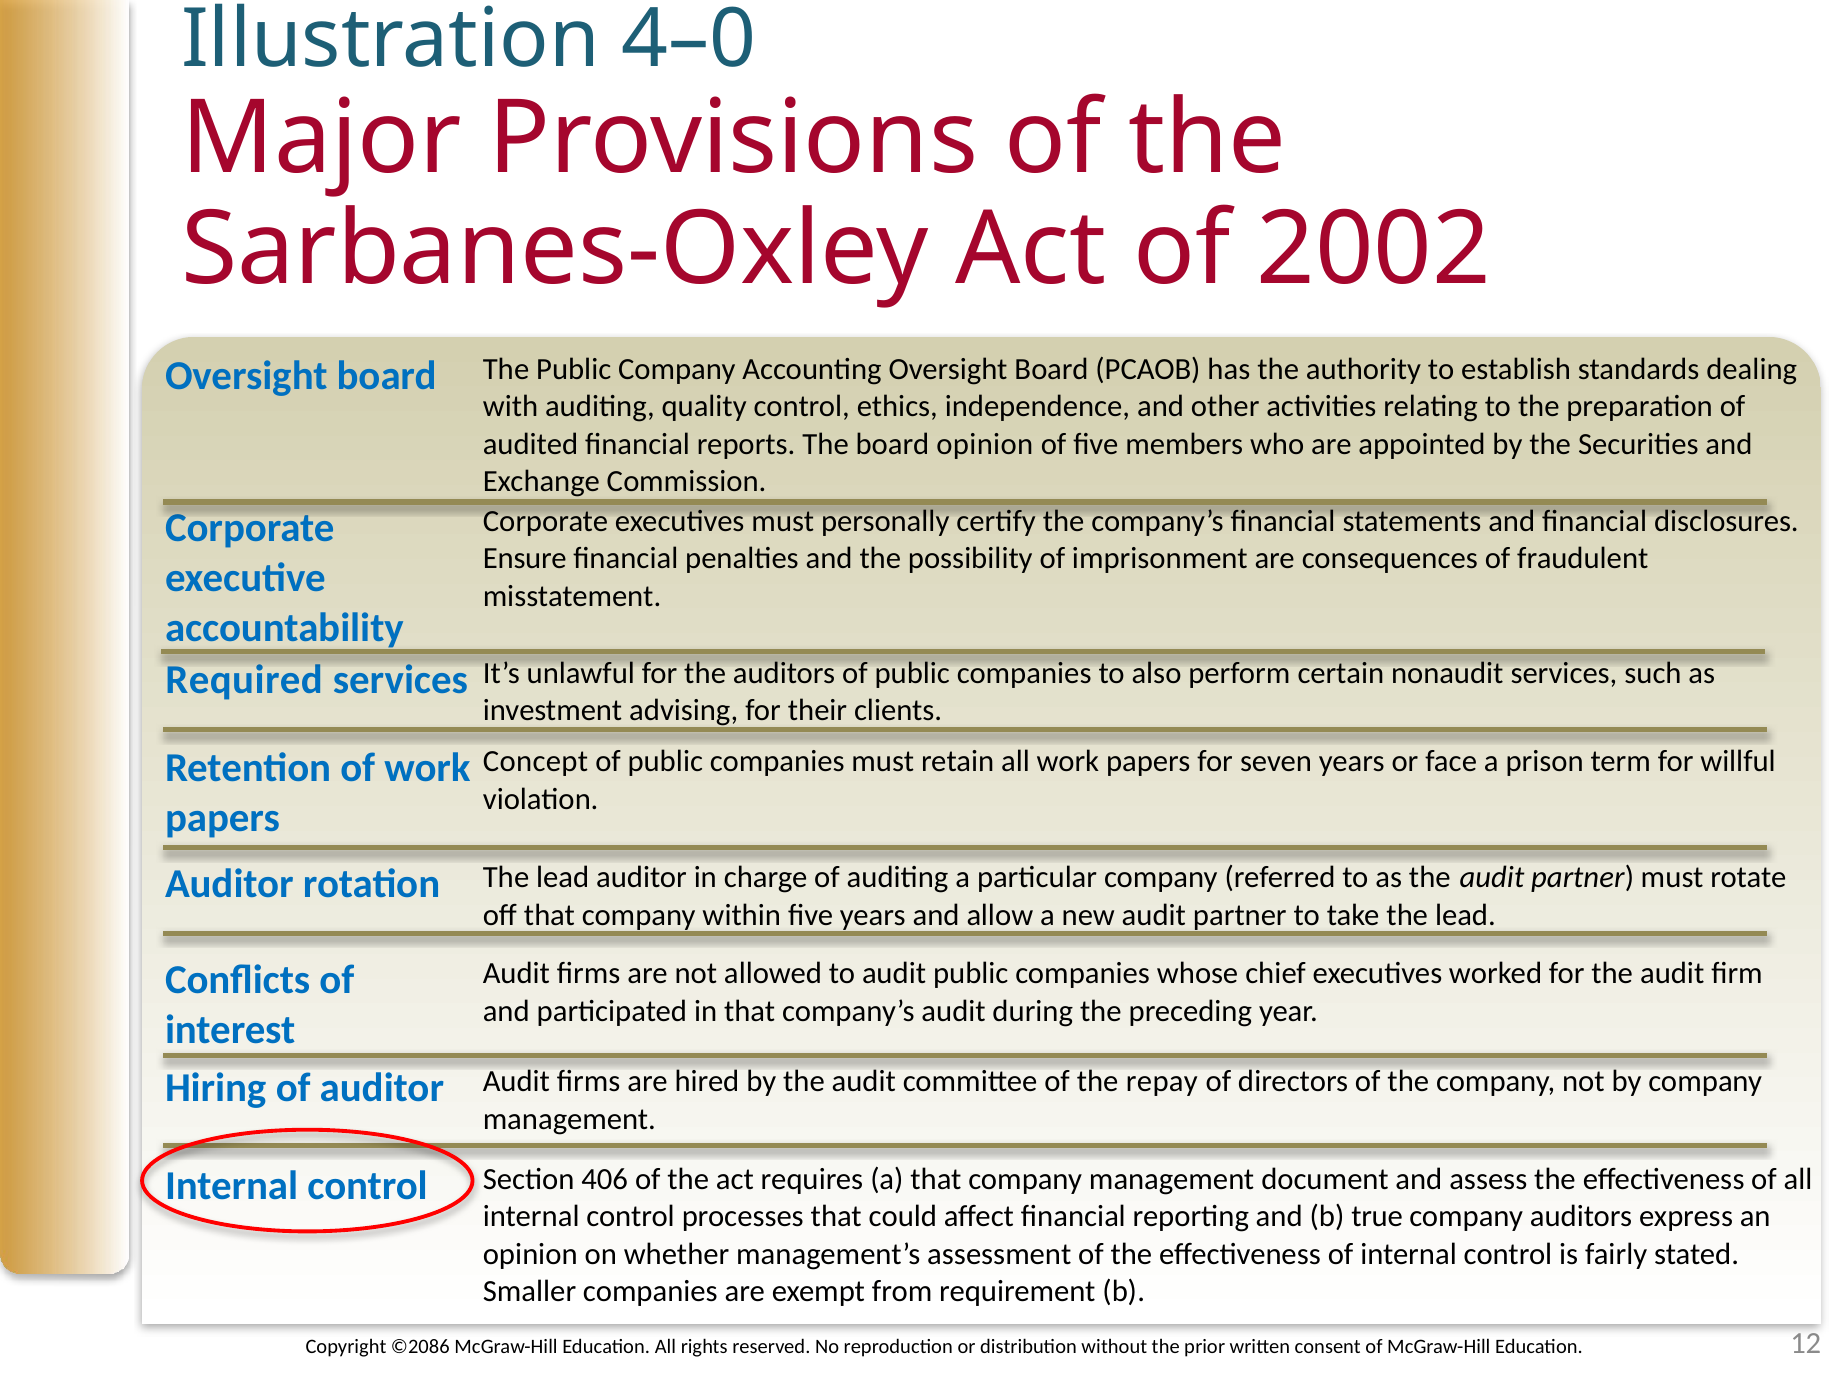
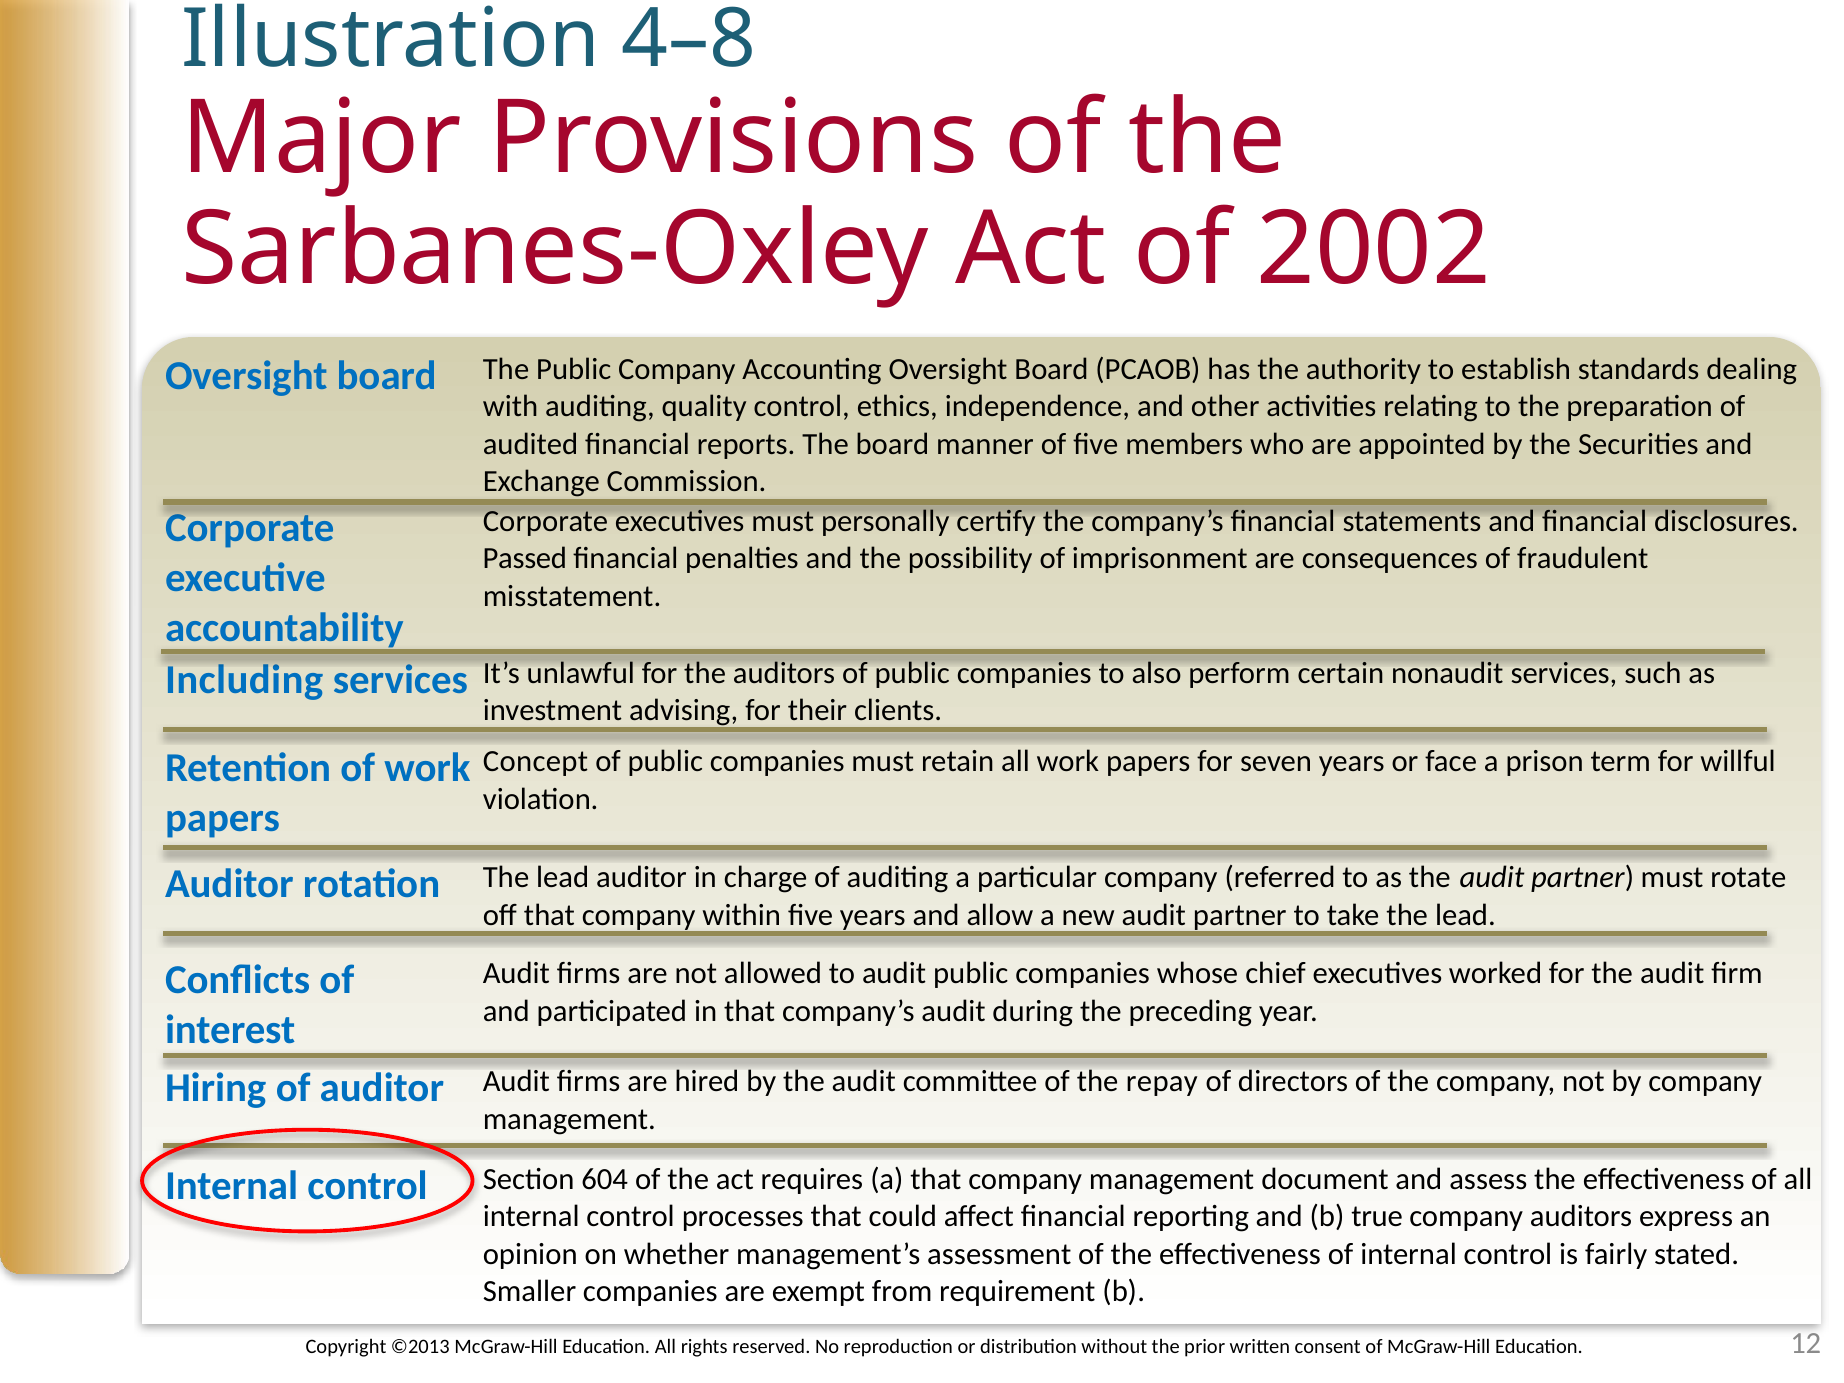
4–0: 4–0 -> 4–8 (689, 40)
board opinion: opinion -> manner (985, 444)
Ensure: Ensure -> Passed (525, 558)
Required: Required -> Including (244, 680)
406: 406 -> 604 (605, 1179)
©2086: ©2086 -> ©2013 (420, 1347)
